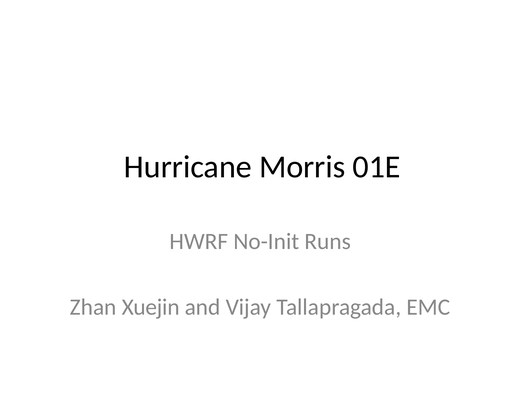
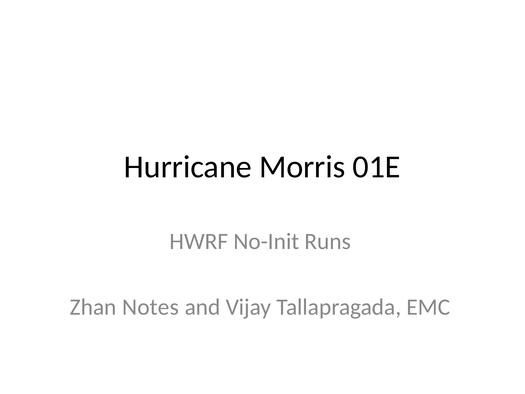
Xuejin: Xuejin -> Notes (150, 307)
